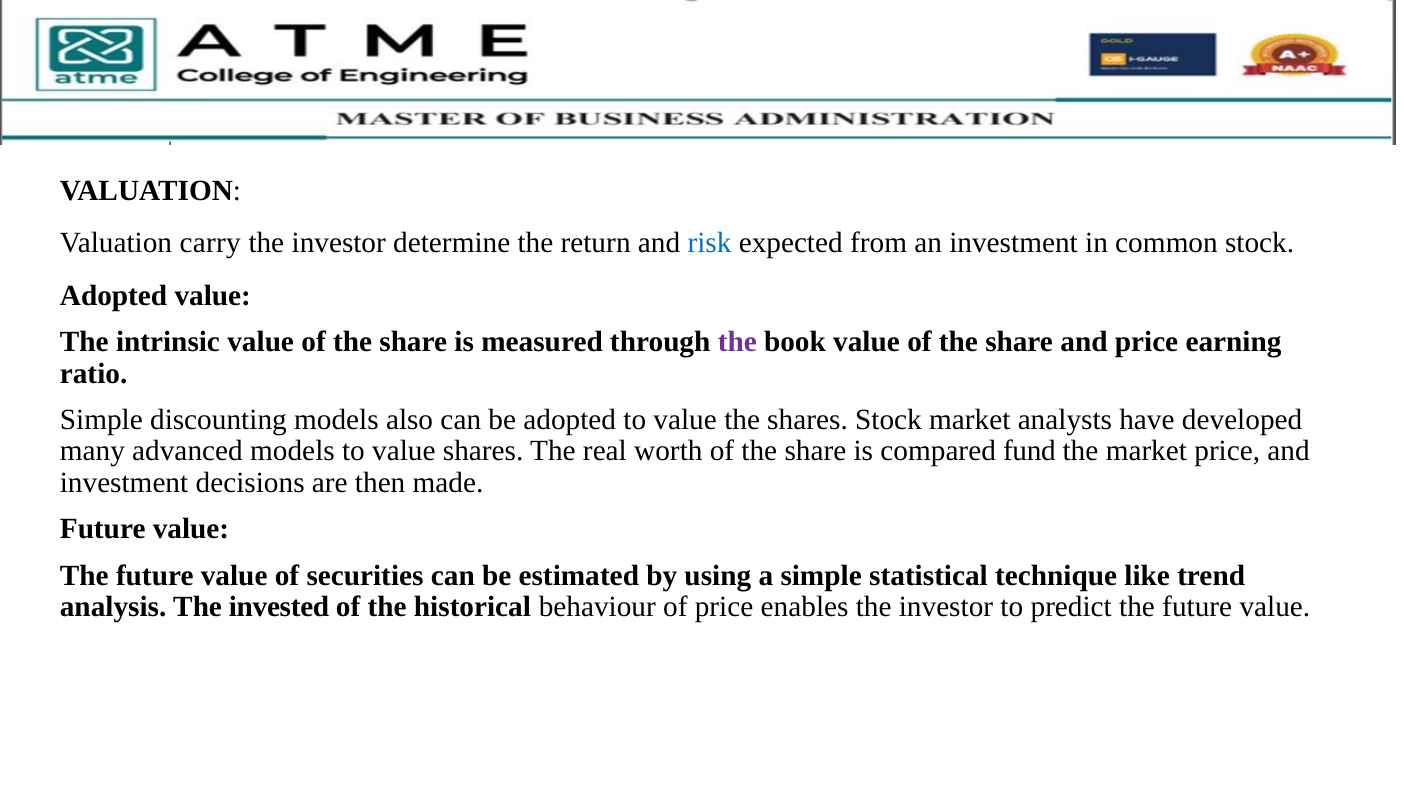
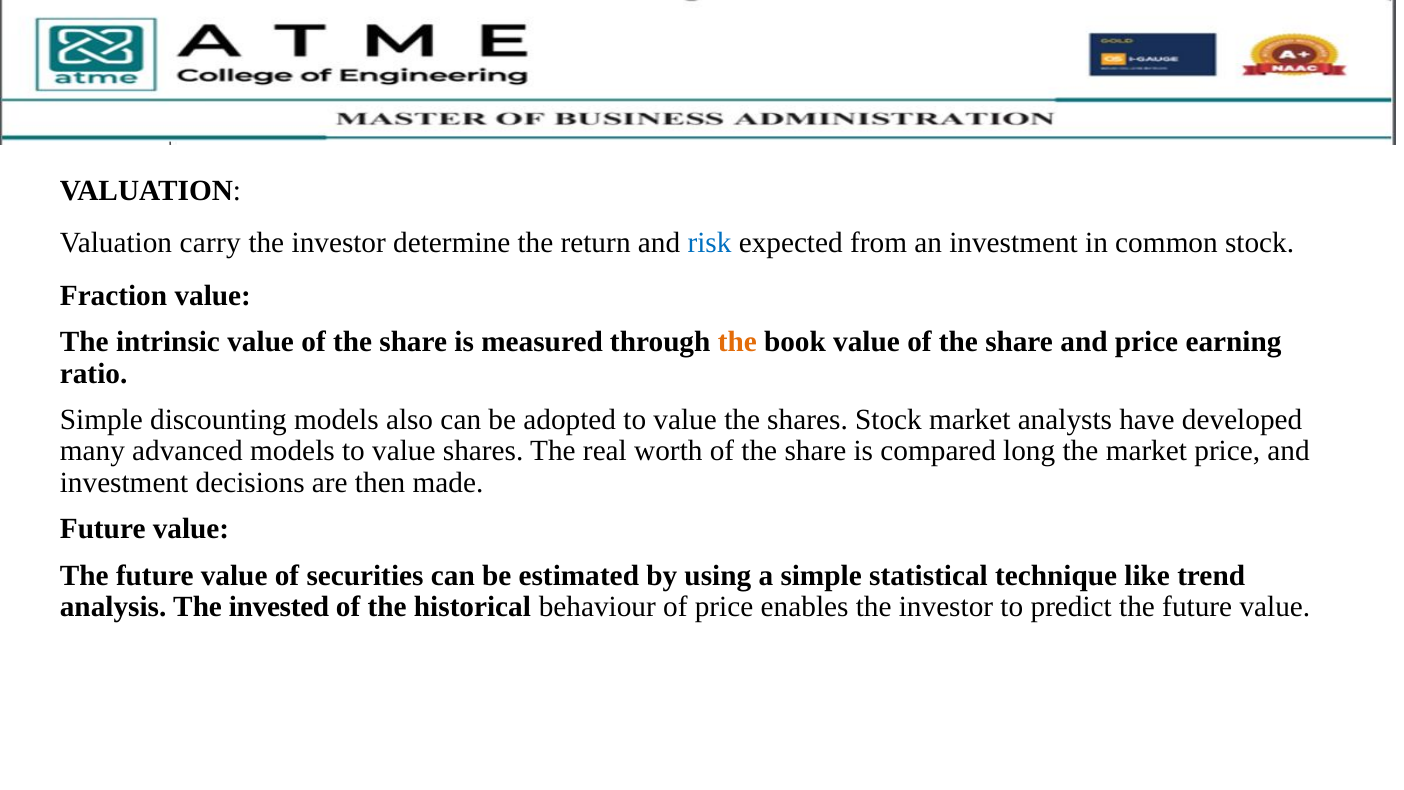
Adopted: Adopted -> Fraction (114, 296)
the colour: purple -> orange (737, 342)
fund: fund -> long (1029, 451)
